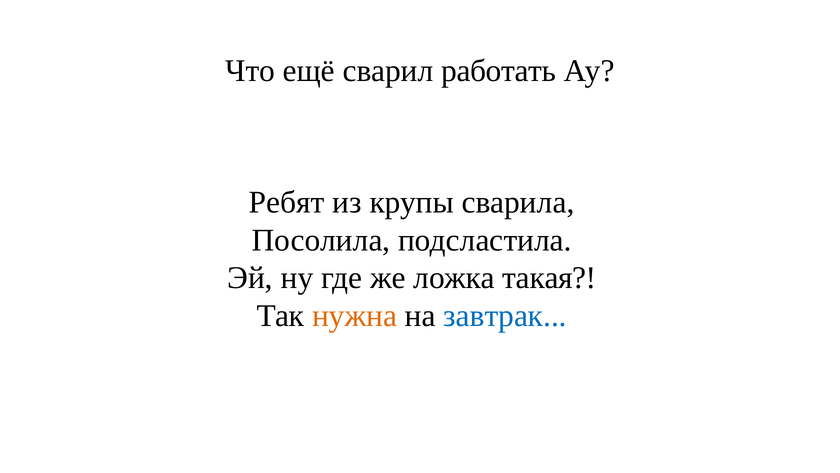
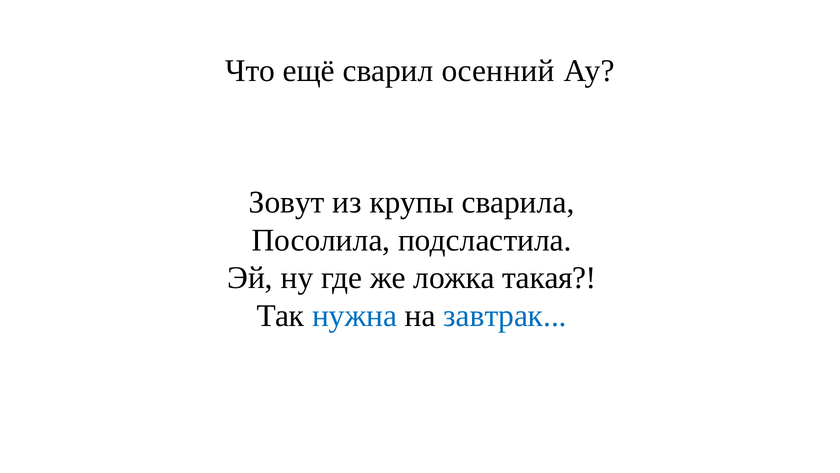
работать: работать -> осенний (498, 71)
Ребят: Ребят -> Зовут (287, 202)
нужна colour: orange -> blue (355, 315)
